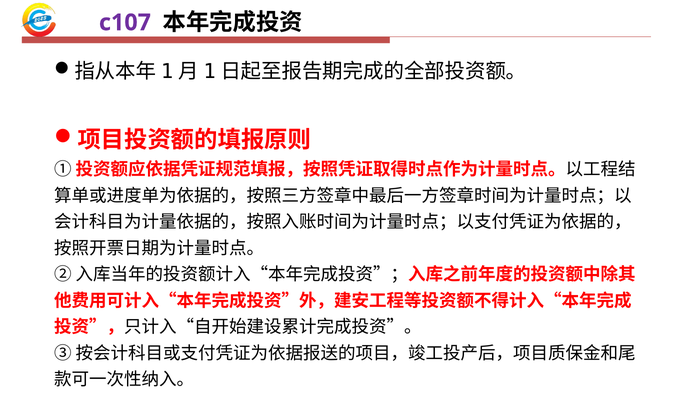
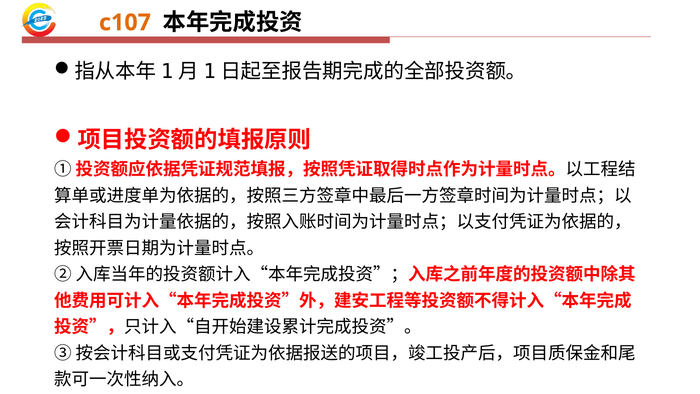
c107 colour: purple -> orange (125, 23)
